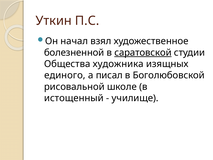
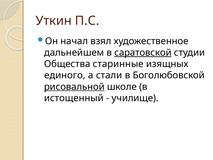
болезненной: болезненной -> дальнейшем (74, 52)
художника: художника -> старинные (118, 64)
писал: писал -> стали (109, 75)
рисовальной underline: none -> present (74, 87)
